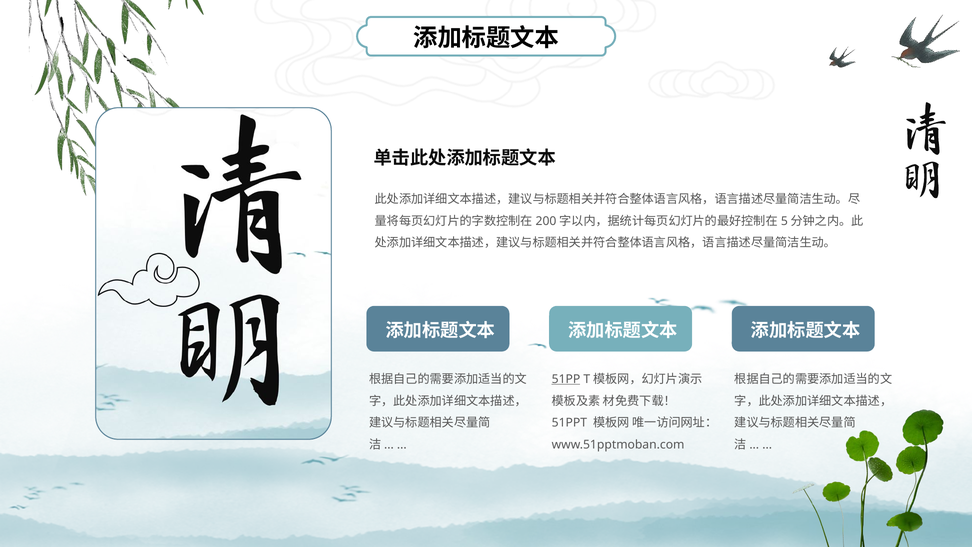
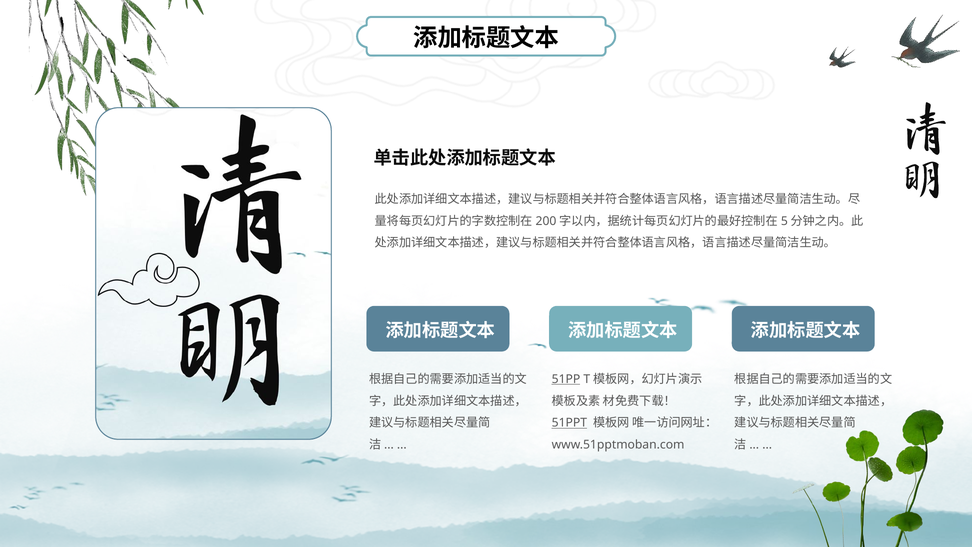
51PPT underline: none -> present (569, 423)
